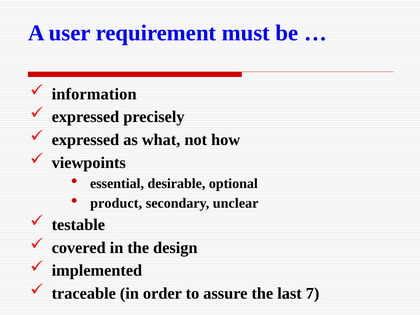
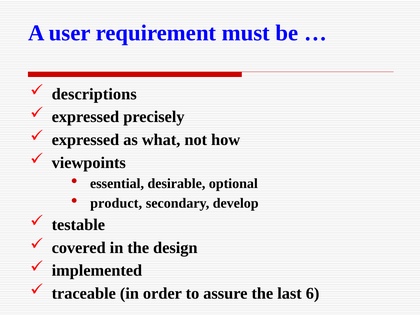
information: information -> descriptions (94, 94)
unclear: unclear -> develop (236, 203)
7: 7 -> 6 (313, 293)
